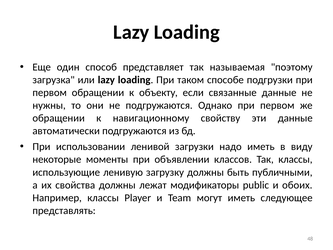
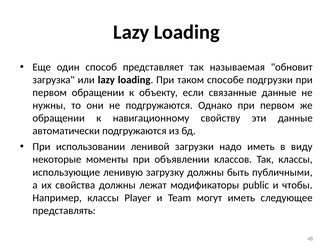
поэтому: поэтому -> обновит (292, 67)
обоих: обоих -> чтобы (297, 185)
